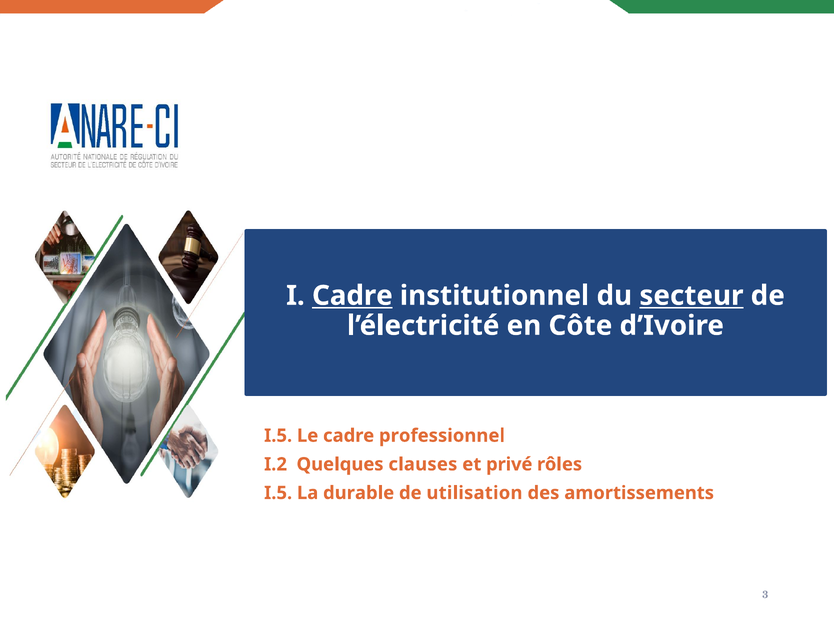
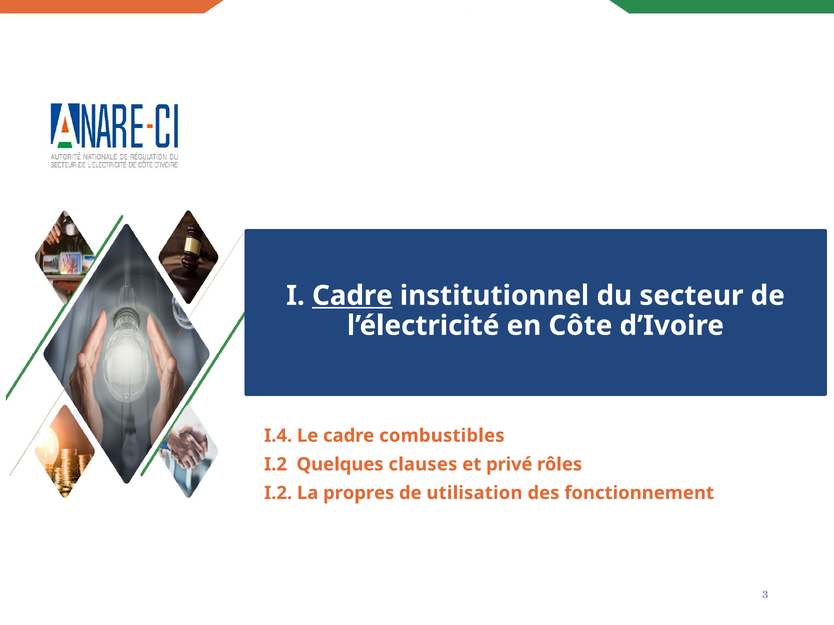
secteur underline: present -> none (691, 296)
I.5: I.5 -> I.4 (278, 436)
professionnel: professionnel -> combustibles (442, 436)
I.5: I.5 -> I.2 (278, 493)
durable: durable -> propres (359, 493)
amortissements: amortissements -> fonctionnement (639, 493)
